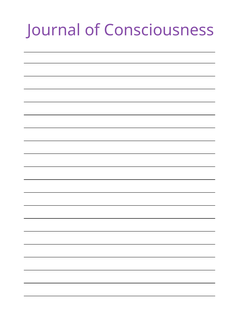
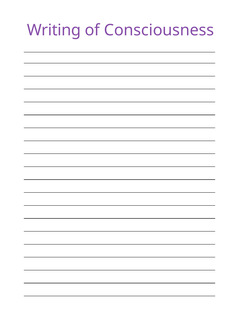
Journal: Journal -> Writing (54, 30)
